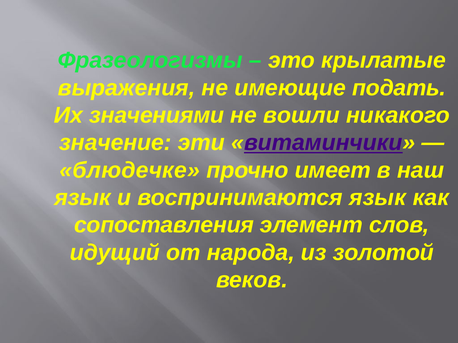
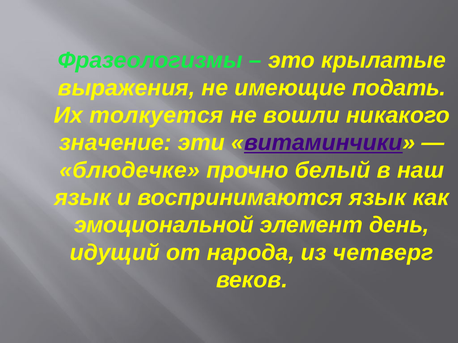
значениями: значениями -> толкуется (156, 115)
имеет: имеет -> белый (333, 170)
сопоставления: сопоставления -> эмоциональной (164, 225)
слов: слов -> день (399, 225)
золотой: золотой -> четверг (383, 253)
